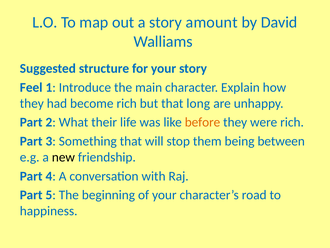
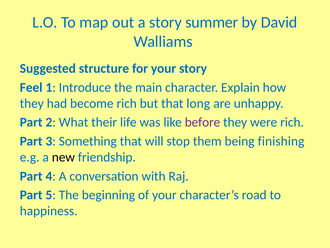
amount: amount -> summer (212, 22)
before colour: orange -> purple (202, 122)
between: between -> finishing (281, 141)
